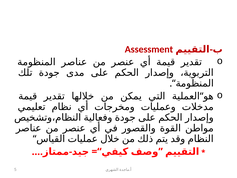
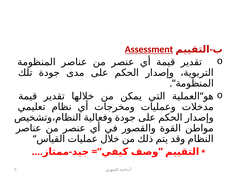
Assessment underline: none -> present (149, 49)
